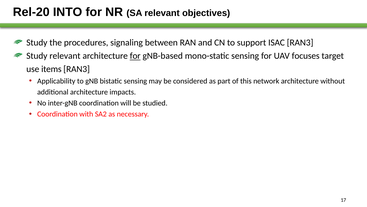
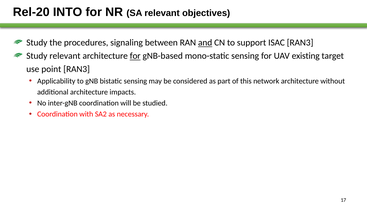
and underline: none -> present (205, 43)
focuses: focuses -> existing (306, 56)
items: items -> point (51, 69)
